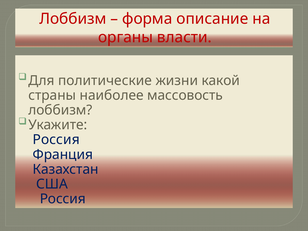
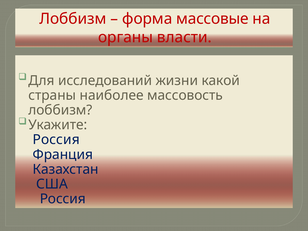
описание: описание -> массовые (212, 19)
политические: политические -> исследований (105, 81)
